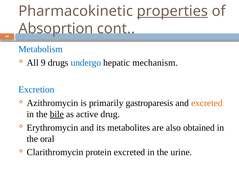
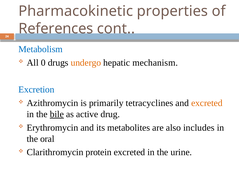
properties underline: present -> none (172, 11)
Absoprtion: Absoprtion -> References (56, 29)
9: 9 -> 0 (43, 63)
undergo colour: blue -> orange (86, 63)
gastroparesis: gastroparesis -> tetracyclines (149, 103)
obtained: obtained -> includes (199, 128)
